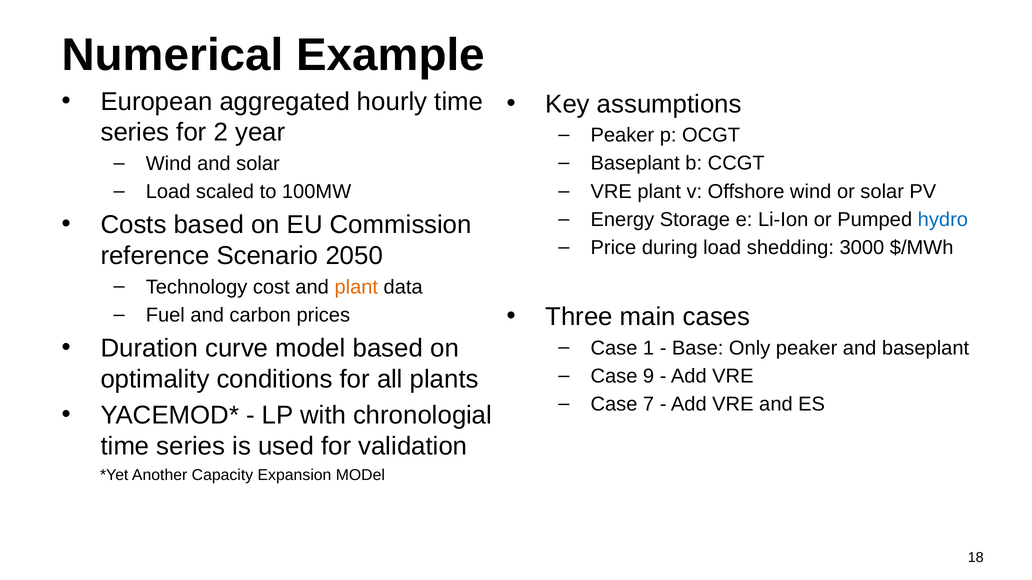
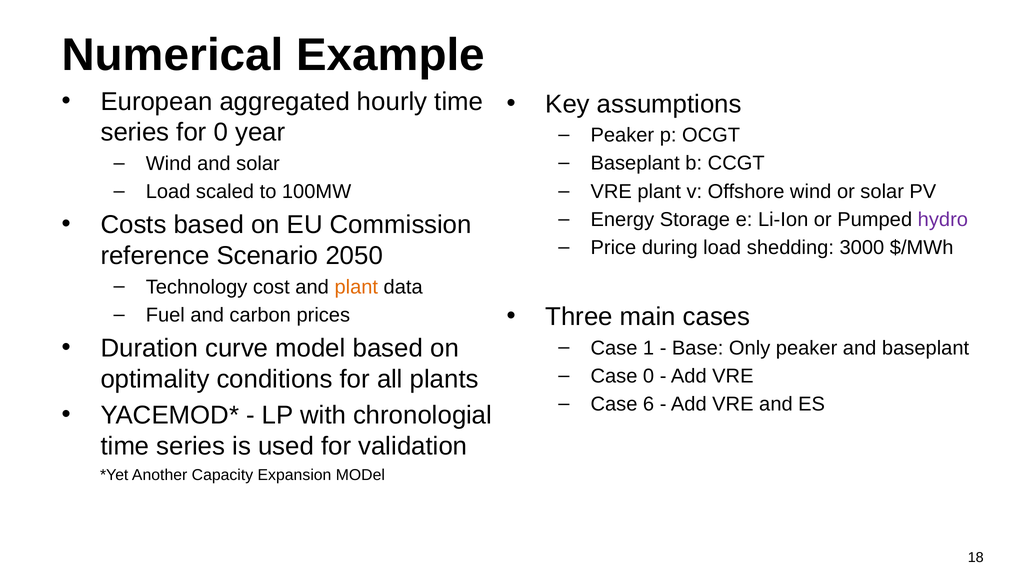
for 2: 2 -> 0 (221, 133)
hydro colour: blue -> purple (943, 220)
Case 9: 9 -> 0 (649, 376)
7: 7 -> 6 (649, 404)
